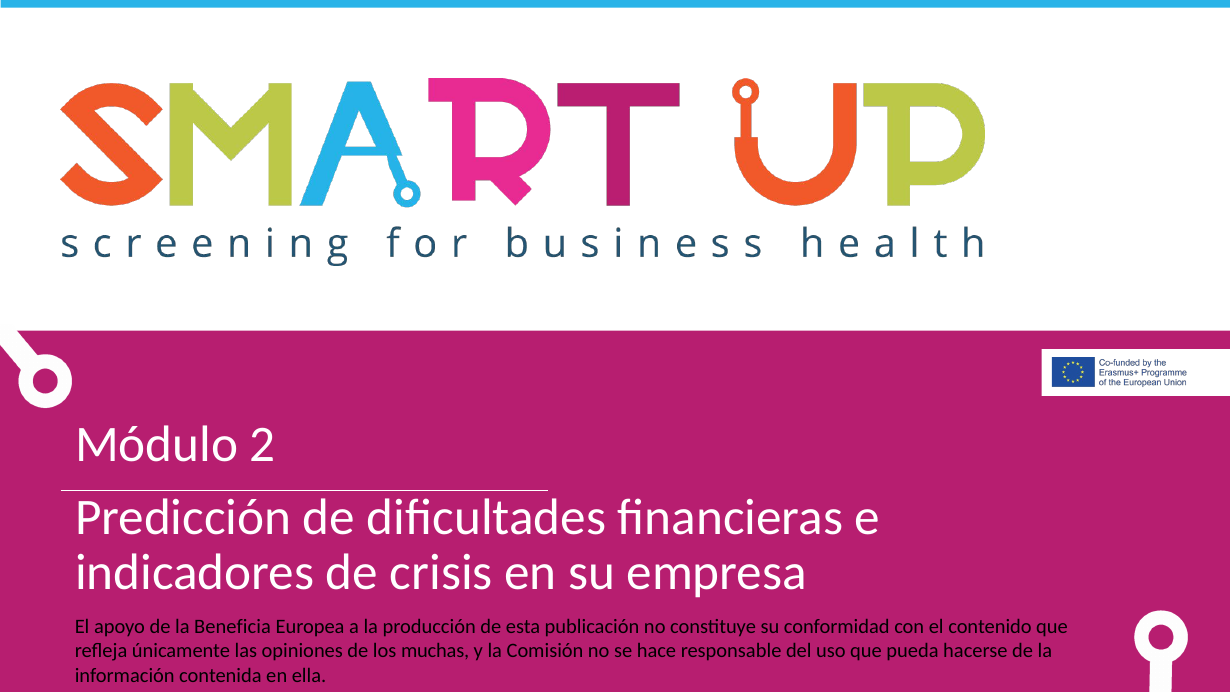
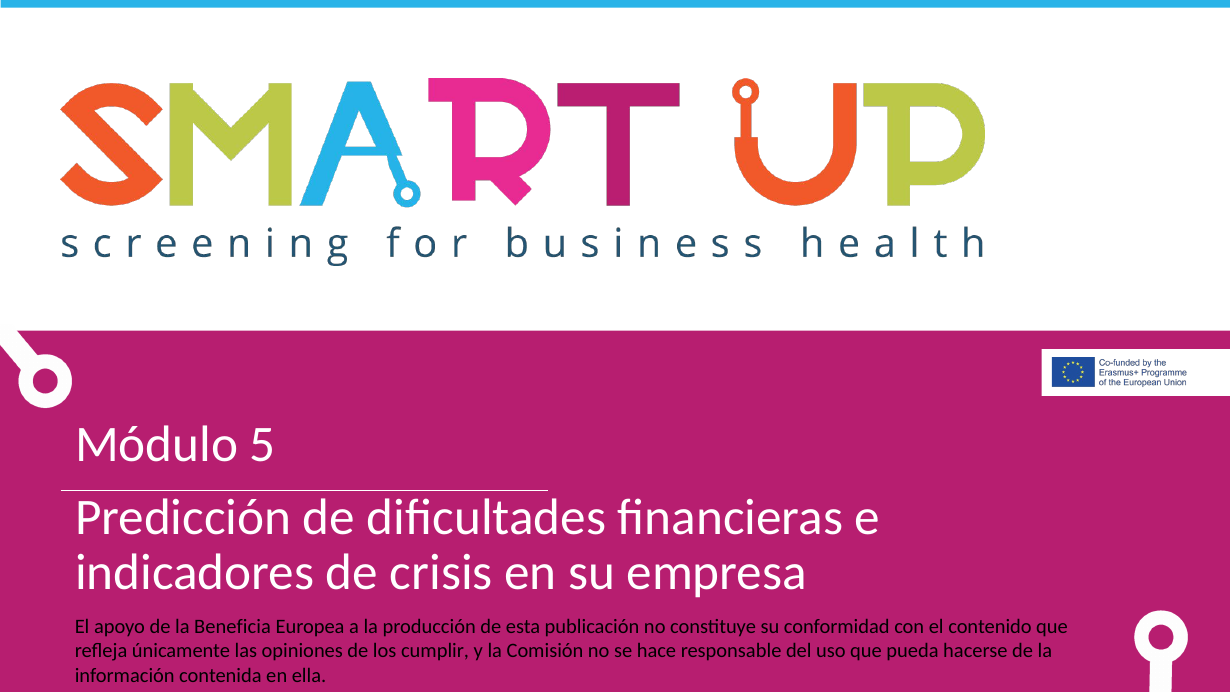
2: 2 -> 5 (263, 444)
muchas: muchas -> cumplir (435, 651)
